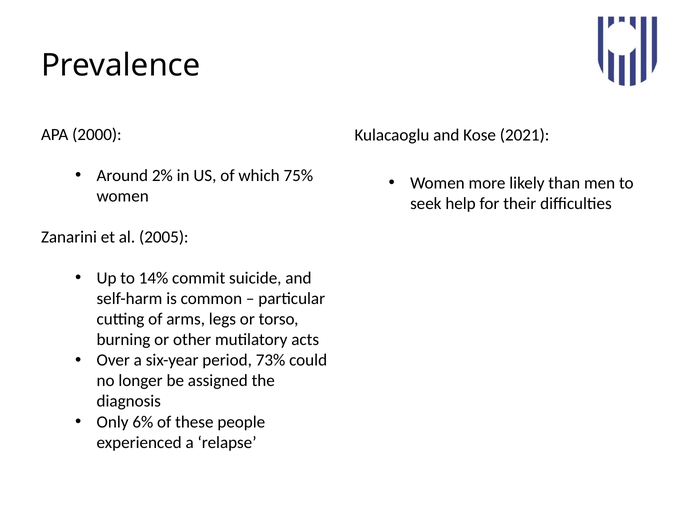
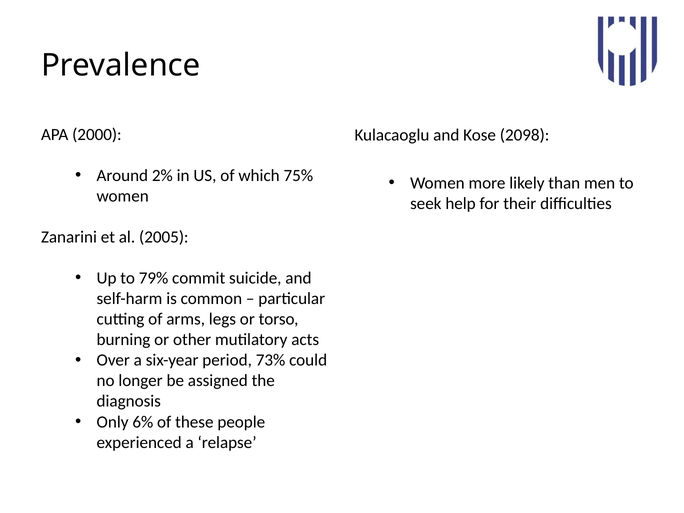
2021: 2021 -> 2098 (525, 135)
14%: 14% -> 79% (154, 278)
